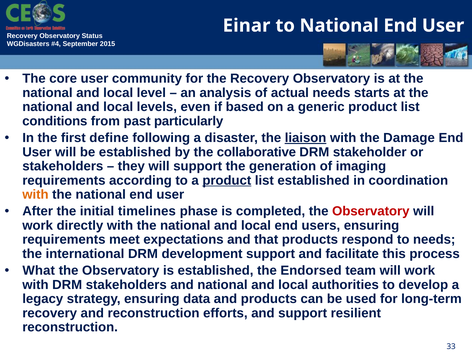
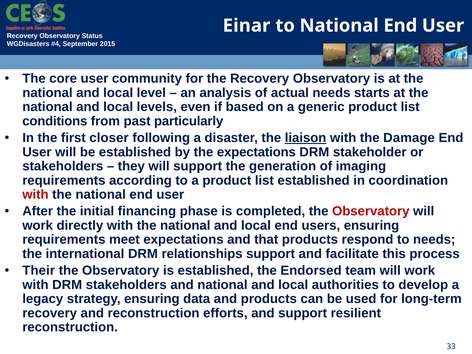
define: define -> closer (109, 138)
the collaborative: collaborative -> expectations (256, 152)
product underline: present -> none (227, 180)
with colour: orange -> red (35, 195)
timelines: timelines -> financing (147, 211)
development: development -> relationships (202, 254)
What: What -> Their (39, 271)
